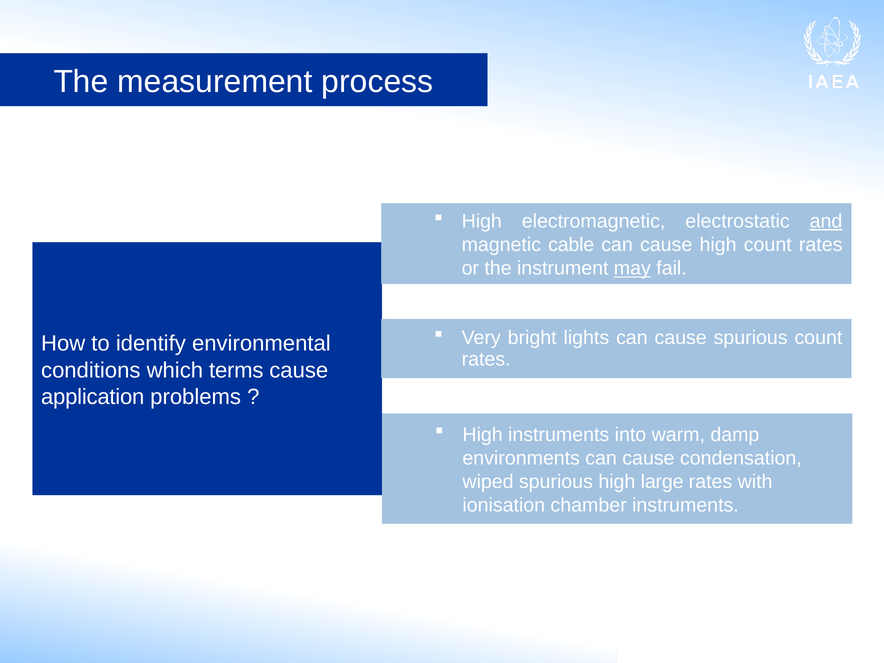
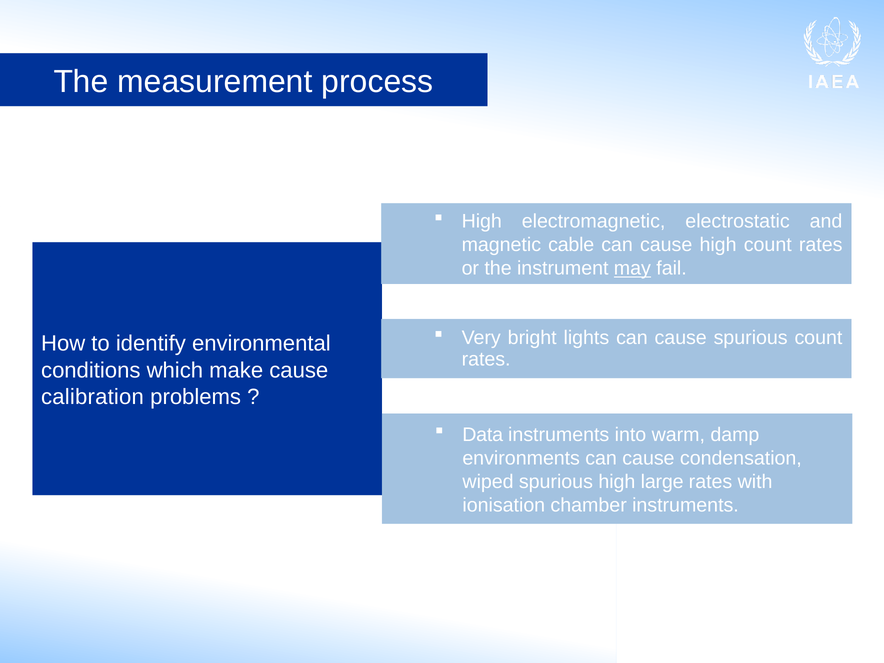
and underline: present -> none (826, 221)
terms: terms -> make (236, 370)
application: application -> calibration (92, 397)
High: High -> Data (483, 435)
